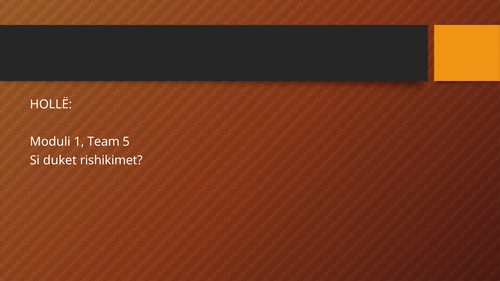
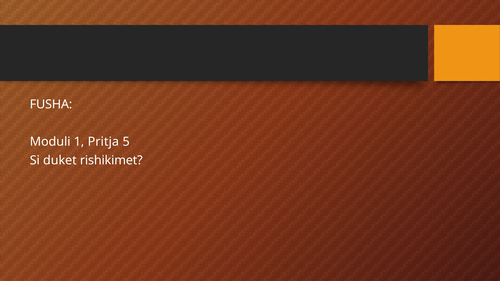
HOLLË: HOLLË -> FUSHA (51, 104)
Team: Team -> Pritja (103, 142)
